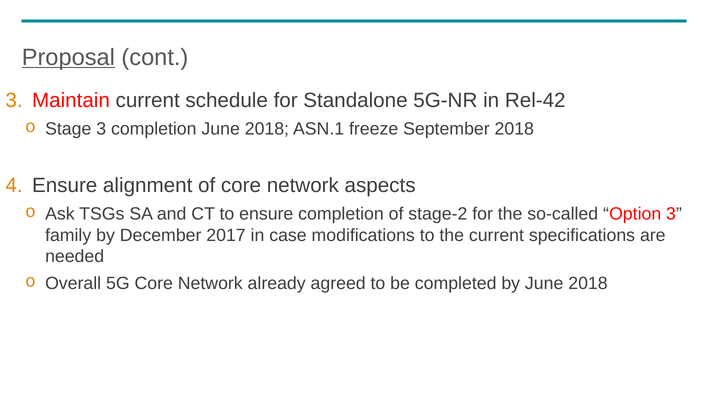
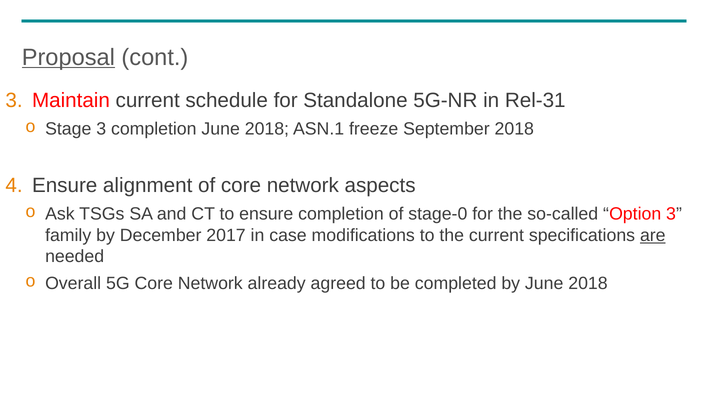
Rel-42: Rel-42 -> Rel-31 (535, 100)
stage-2: stage-2 -> stage-0 (438, 214)
are underline: none -> present (653, 235)
